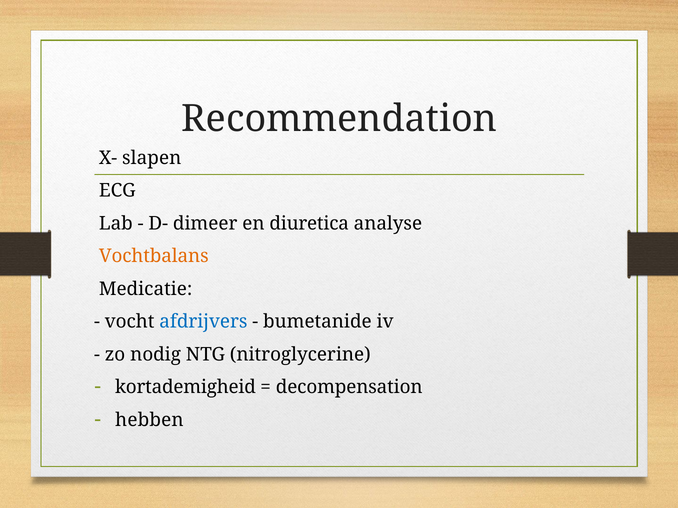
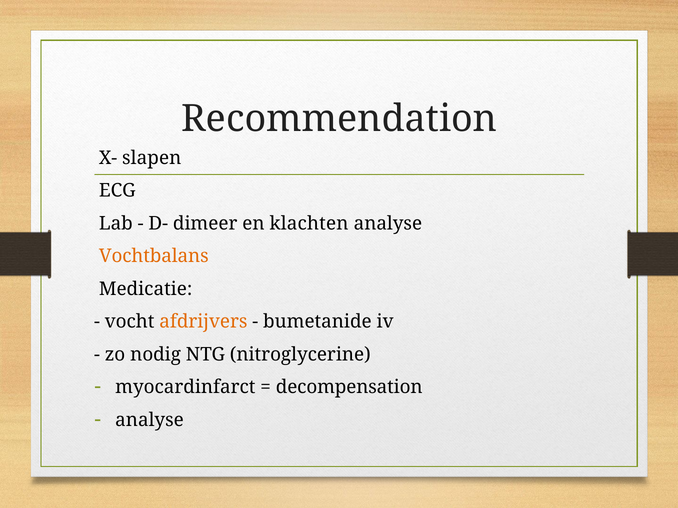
diuretica: diuretica -> klachten (309, 224)
afdrijvers colour: blue -> orange (203, 322)
kortademigheid: kortademigheid -> myocardinfarct (185, 388)
hebben: hebben -> analyse (149, 420)
